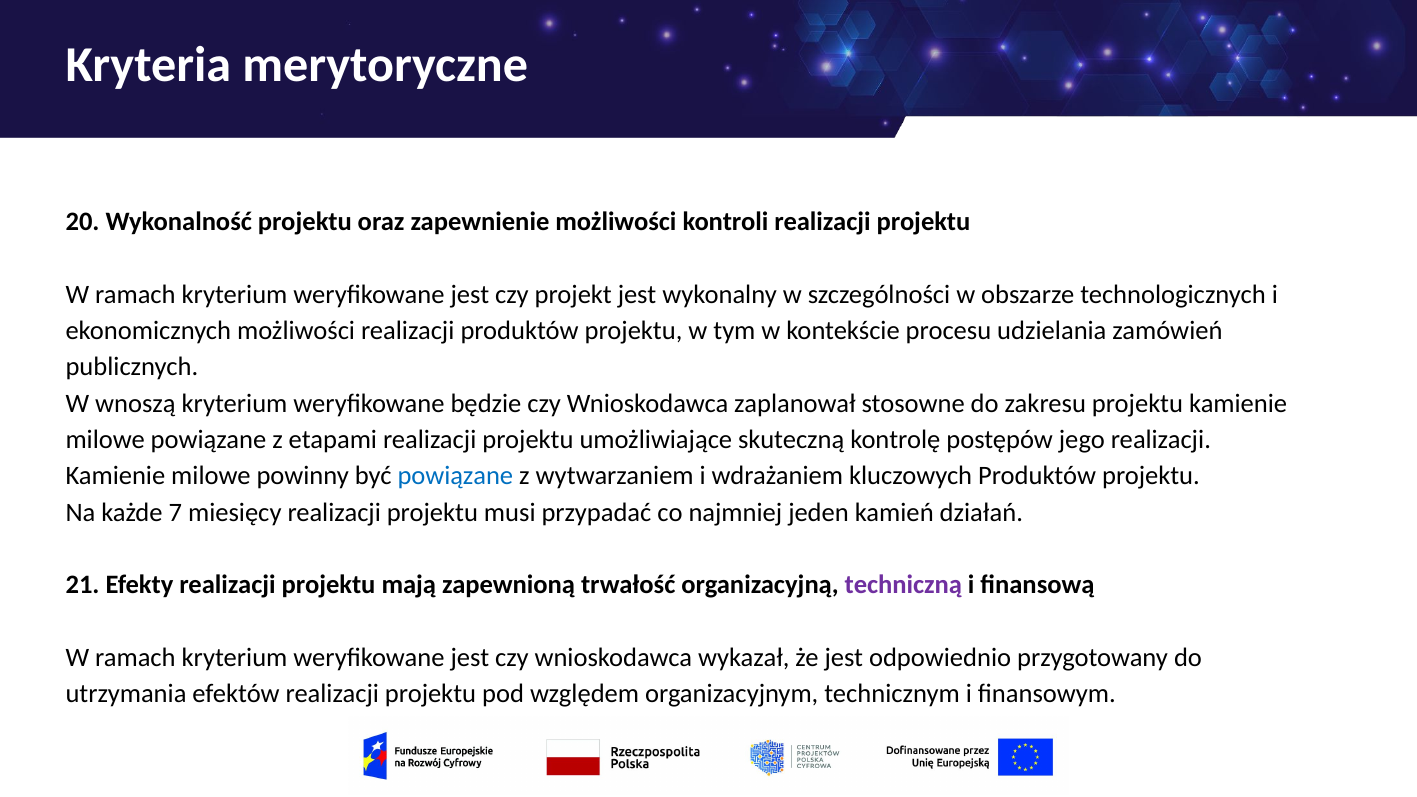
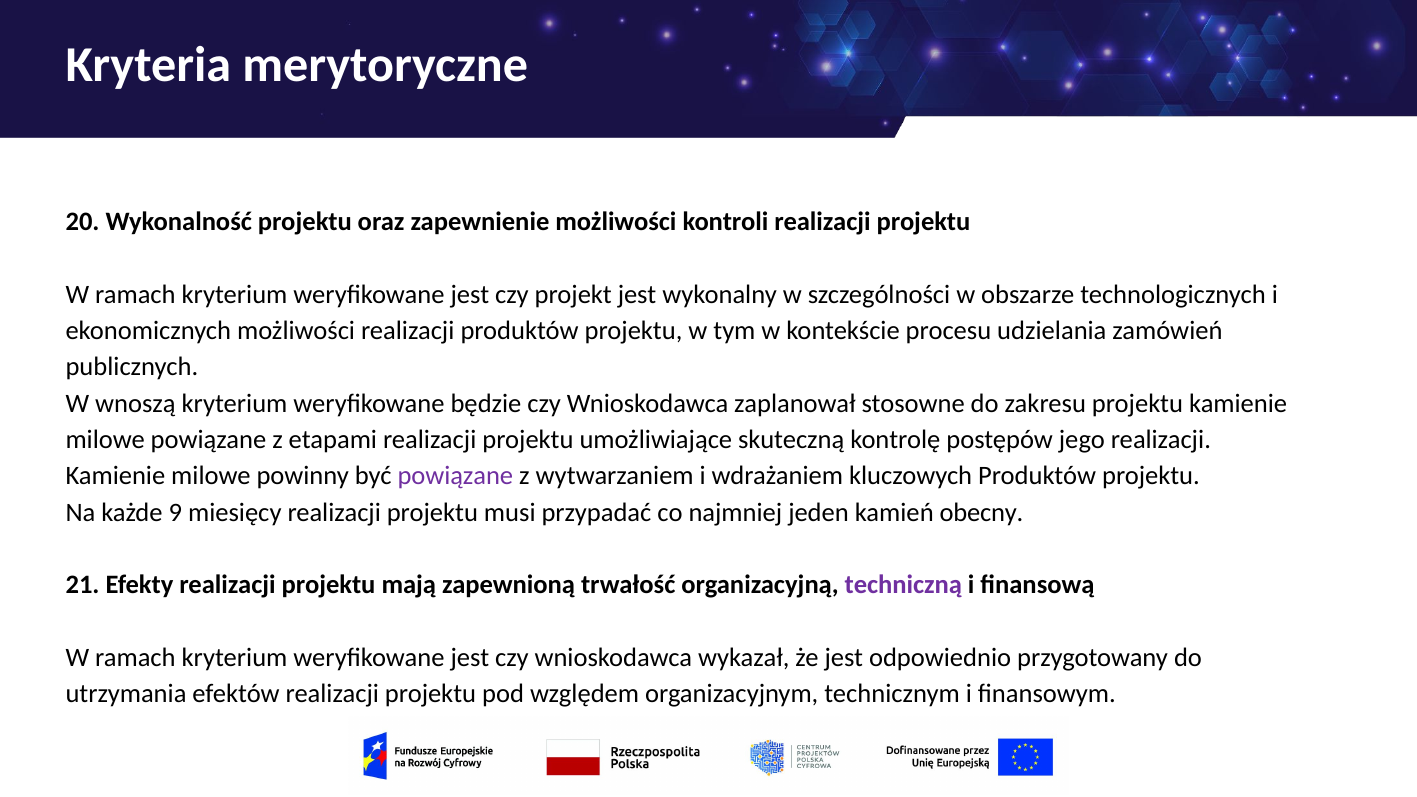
powiązane colour: blue -> purple (455, 476)
7: 7 -> 9 (175, 512)
działań: działań -> obecny (981, 512)
